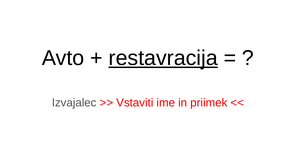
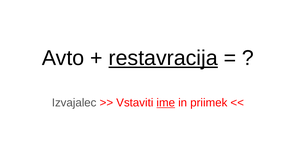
ime underline: none -> present (166, 102)
